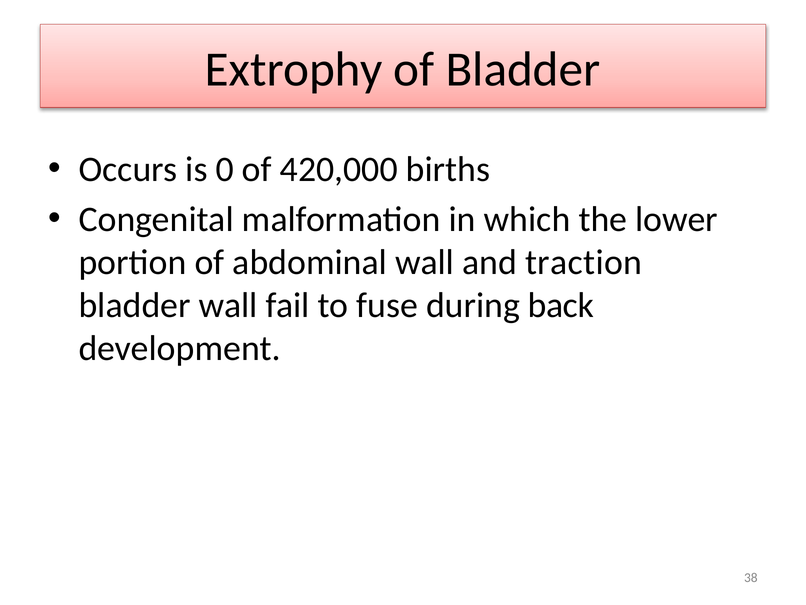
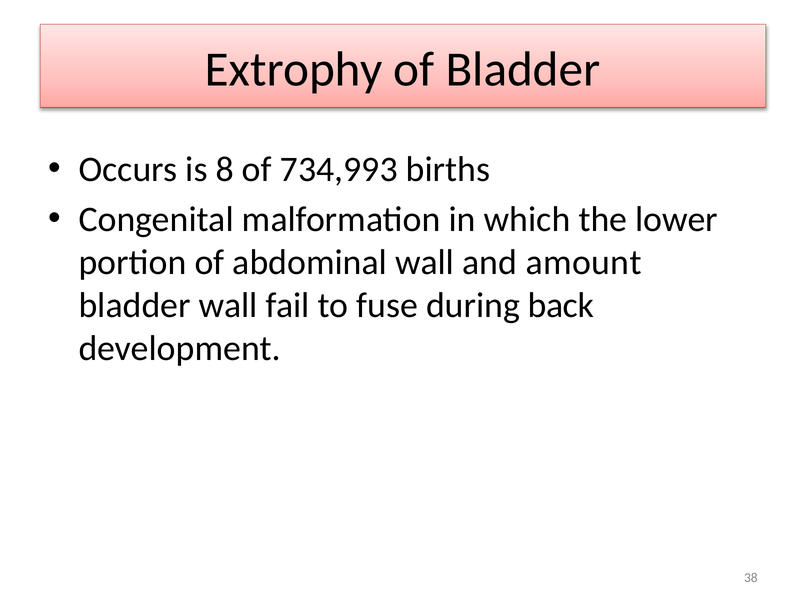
0: 0 -> 8 (225, 169)
420,000: 420,000 -> 734,993 (339, 169)
traction: traction -> amount (584, 262)
